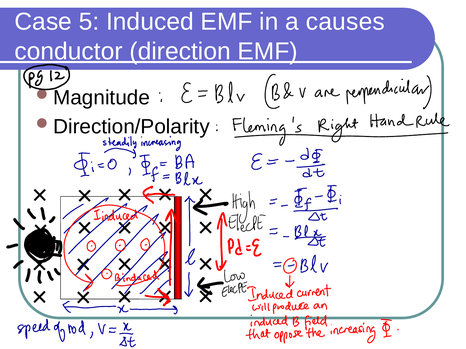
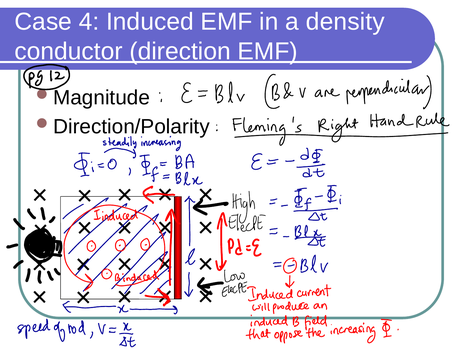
5: 5 -> 4 (89, 22)
causes: causes -> density (345, 22)
